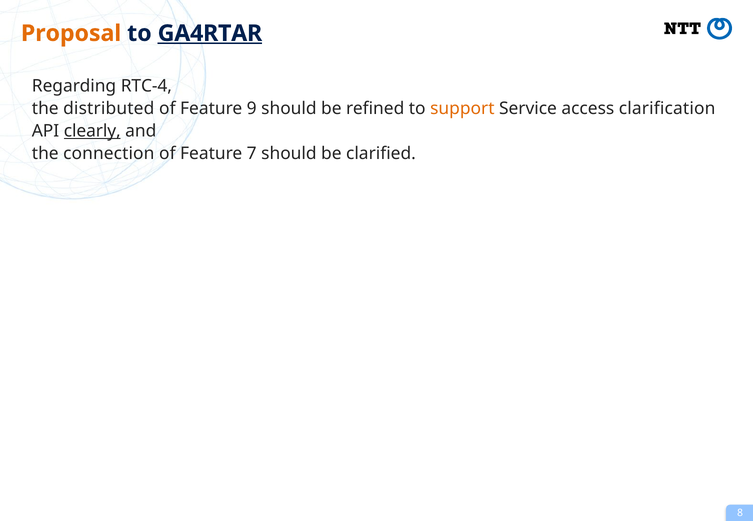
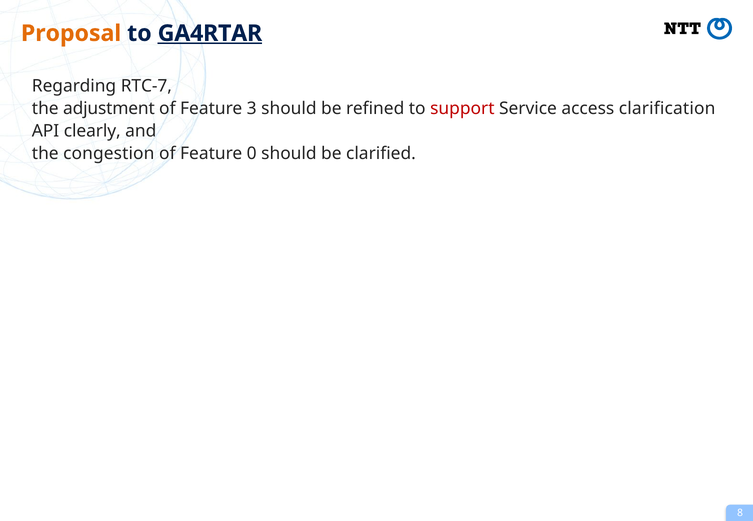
RTC-4: RTC-4 -> RTC-7 (146, 86)
distributed: distributed -> adjustment (109, 109)
9: 9 -> 3 (252, 109)
support colour: orange -> red (462, 109)
clearly underline: present -> none (92, 131)
connection: connection -> congestion (109, 154)
7: 7 -> 0 (252, 154)
